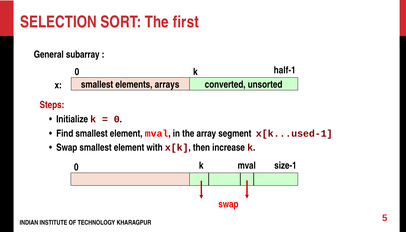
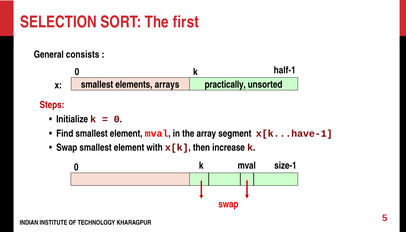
subarray: subarray -> consists (83, 55)
converted: converted -> practically (225, 84)
x[k...used-1: x[k...used-1 -> x[k...have-1 (294, 133)
